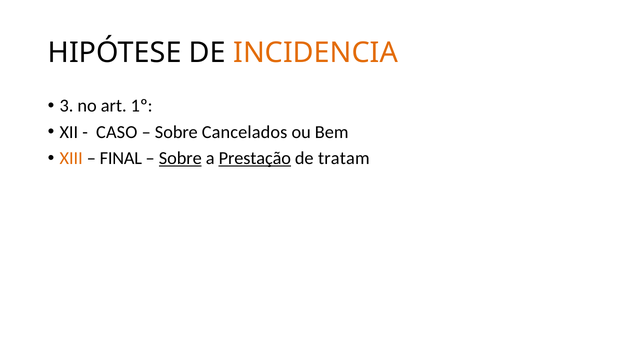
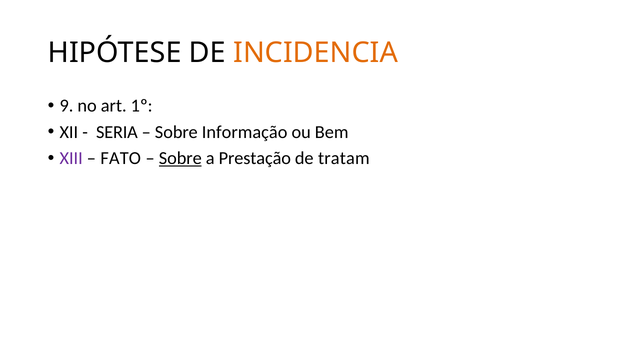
3: 3 -> 9 (66, 106)
CASO: CASO -> SERIA (117, 132)
Cancelados: Cancelados -> Informação (245, 132)
XIII colour: orange -> purple (71, 159)
FINAL: FINAL -> FATO (121, 159)
Prestação underline: present -> none (255, 159)
